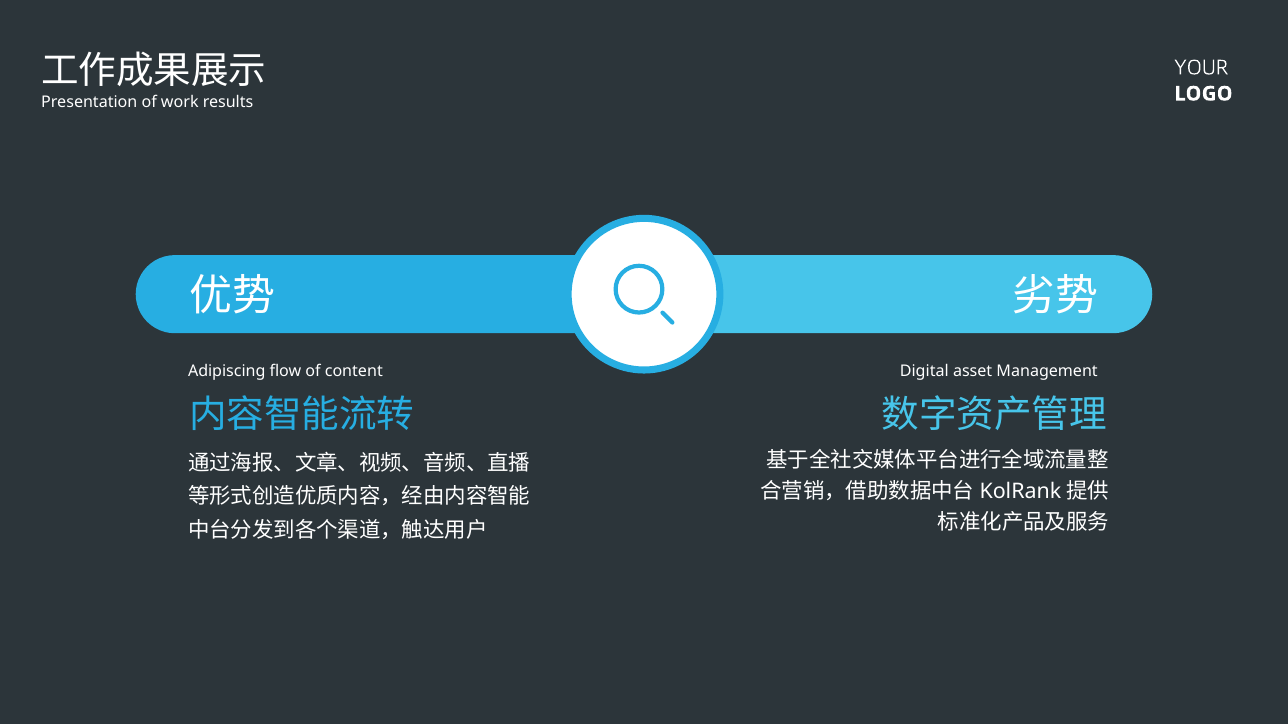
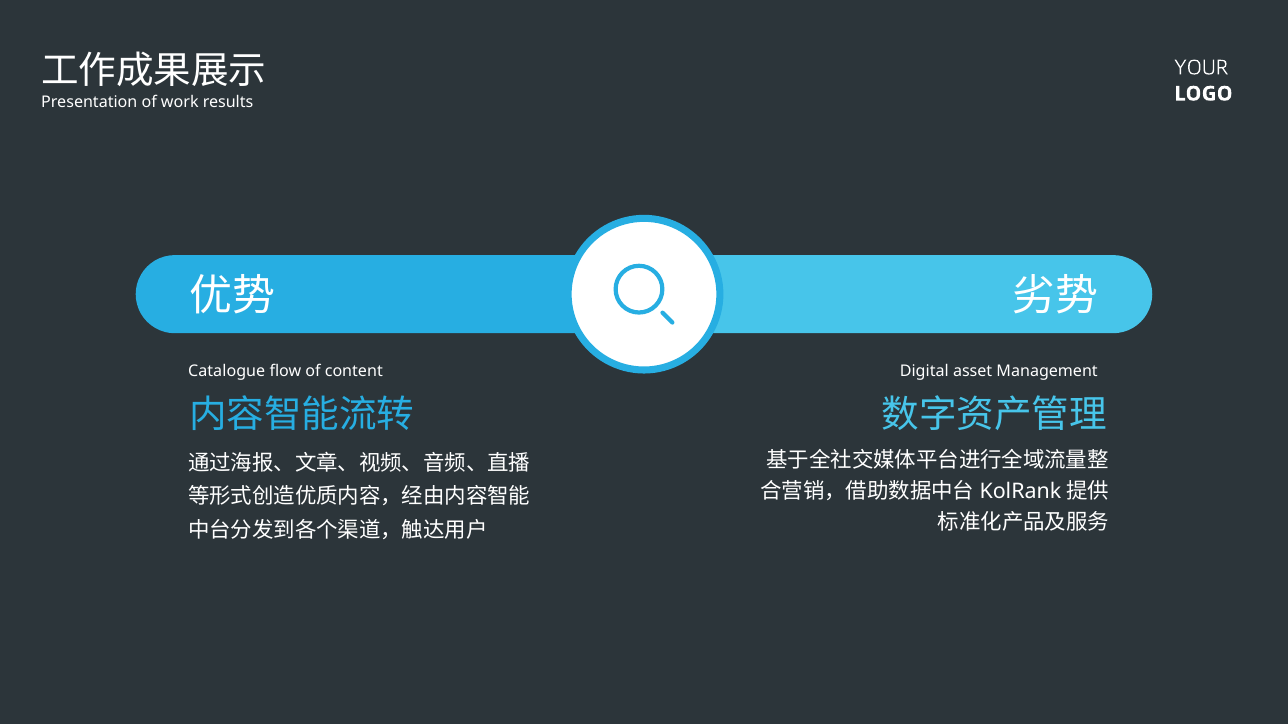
Adipiscing: Adipiscing -> Catalogue (227, 372)
